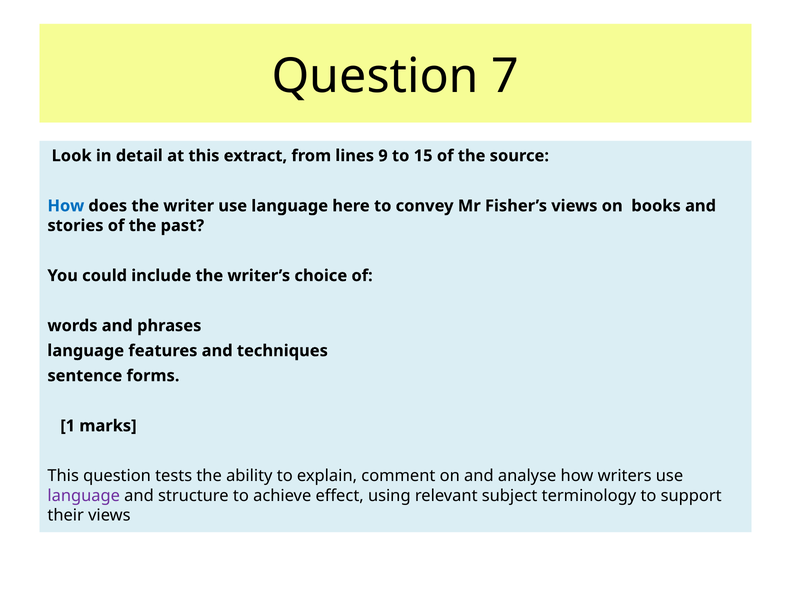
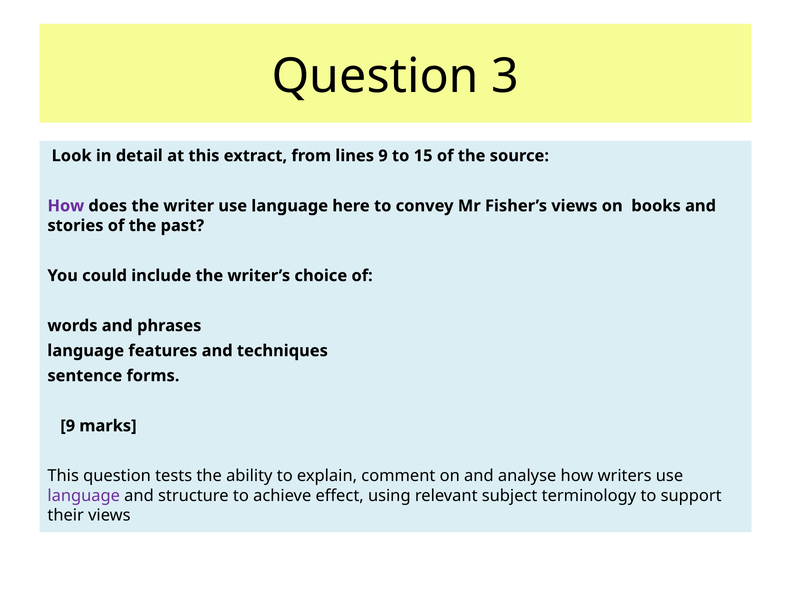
7: 7 -> 3 (505, 77)
How colour: blue -> purple (66, 206)
1: 1 -> 9 (68, 426)
